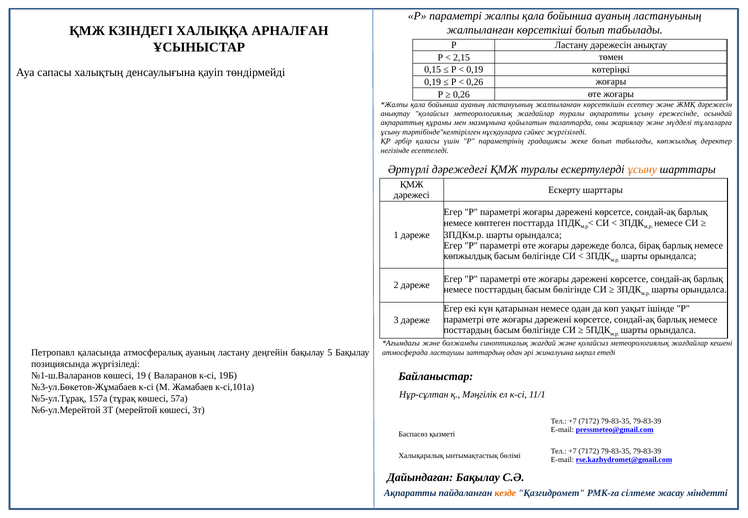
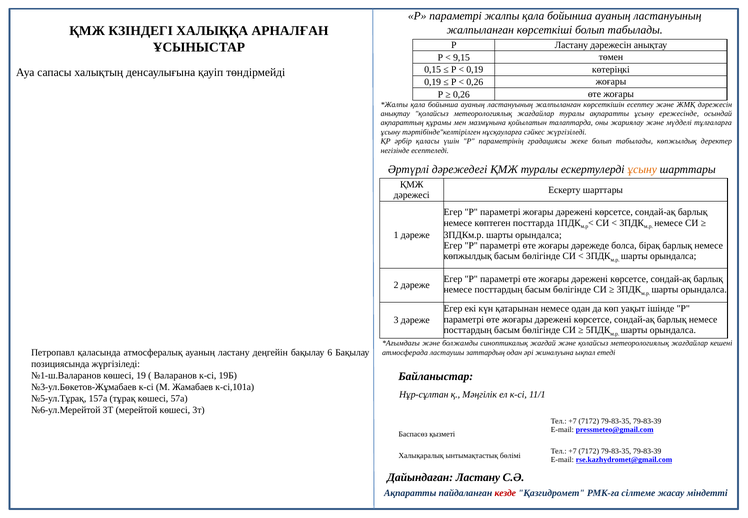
2,15: 2,15 -> 9,15 (462, 57)
5: 5 -> 6 (330, 353)
Дайындаған Бақылау: Бақылау -> Ластану (478, 477)
кезде colour: orange -> red (505, 493)
